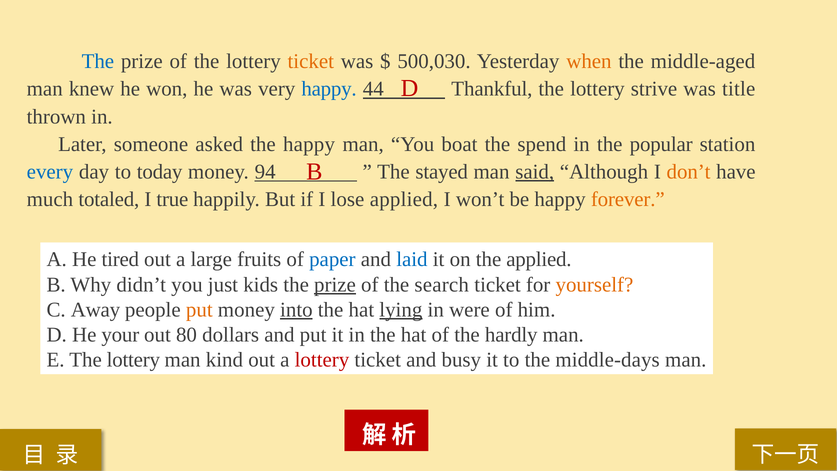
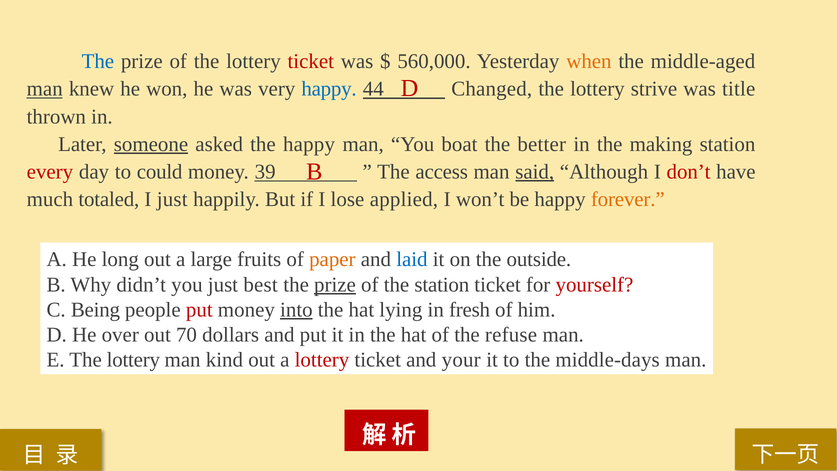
ticket colour: orange -> red (311, 61)
500,030: 500,030 -> 560,000 (434, 61)
man underline: none -> present (45, 89)
Thankful: Thankful -> Changed (492, 89)
someone underline: none -> present (151, 144)
spend: spend -> better (542, 144)
popular: popular -> making (661, 144)
every colour: blue -> red (50, 172)
today: today -> could (160, 172)
94: 94 -> 39 (265, 172)
stayed: stayed -> access (442, 172)
don’t colour: orange -> red (689, 172)
I true: true -> just (172, 199)
tired: tired -> long (120, 259)
paper colour: blue -> orange (332, 259)
the applied: applied -> outside (539, 259)
kids: kids -> best (261, 285)
the search: search -> station (442, 285)
yourself colour: orange -> red (594, 285)
Away: Away -> Being (95, 310)
put colour: orange -> red (199, 310)
lying underline: present -> none (401, 310)
were: were -> fresh (470, 310)
your: your -> over (120, 335)
80: 80 -> 70 (186, 335)
hardly: hardly -> refuse (511, 335)
busy: busy -> your (461, 360)
